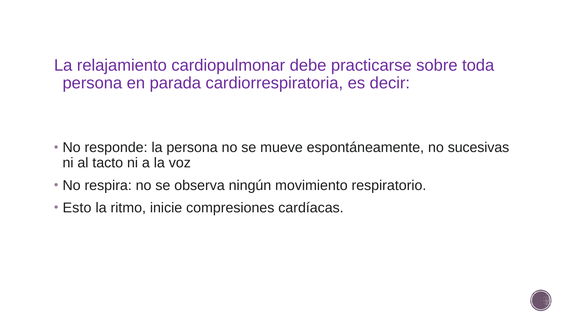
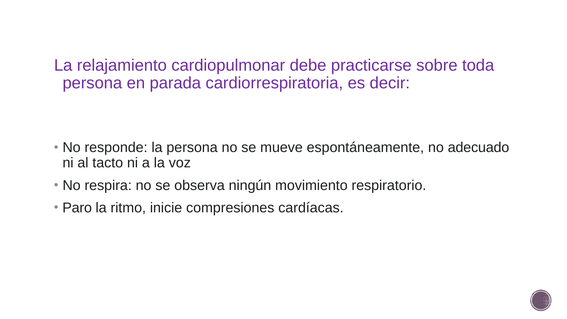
sucesivas: sucesivas -> adecuado (479, 148)
Esto: Esto -> Paro (77, 208)
